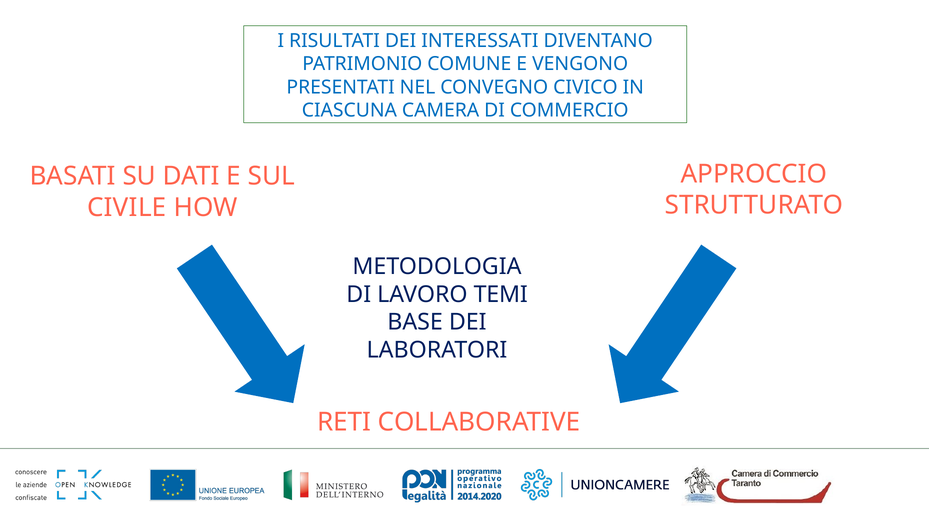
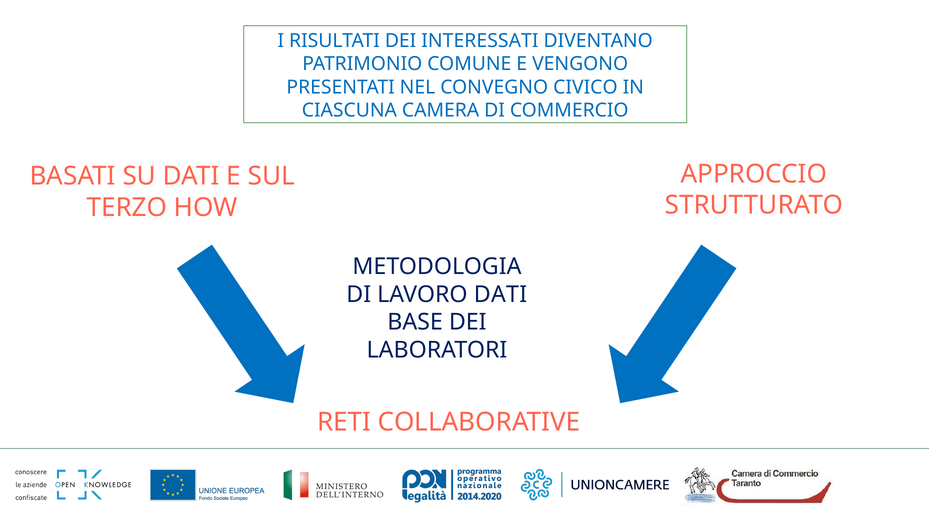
CIVILE: CIVILE -> TERZO (127, 207)
LAVORO TEMI: TEMI -> DATI (500, 294)
